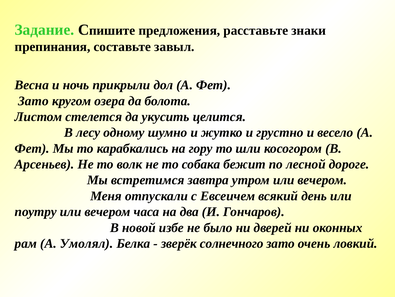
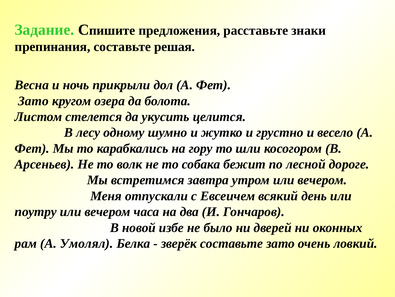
завыл: завыл -> решая (174, 47)
зверёк солнечного: солнечного -> составьте (232, 243)
